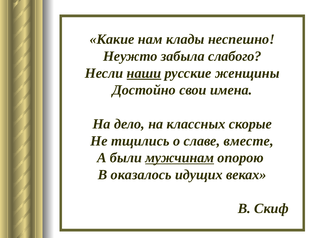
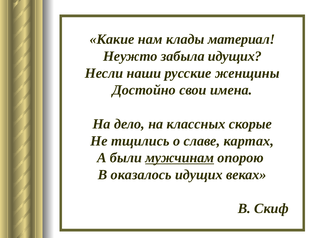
неспешно: неспешно -> материал (242, 39)
забыла слабого: слабого -> идущих (235, 56)
наши underline: present -> none (144, 73)
вместе: вместе -> картах (249, 141)
